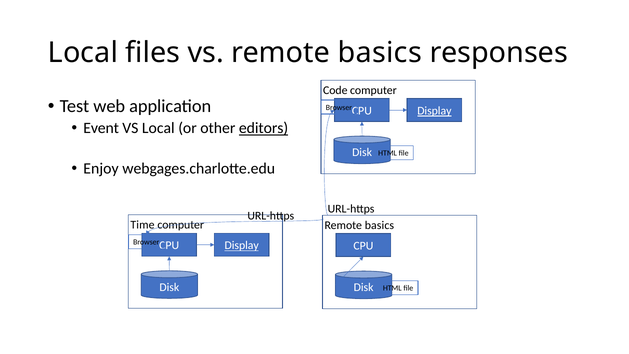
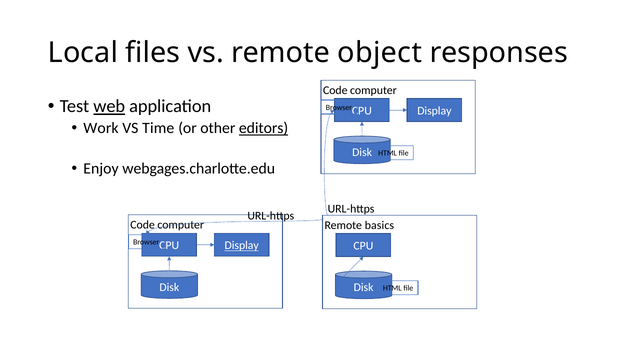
vs remote basics: basics -> object (380, 53)
web underline: none -> present (109, 106)
Display underline: present -> none (434, 111)
Event: Event -> Work (101, 128)
VS Local: Local -> Time (158, 128)
Time: Time -> Code (143, 225)
